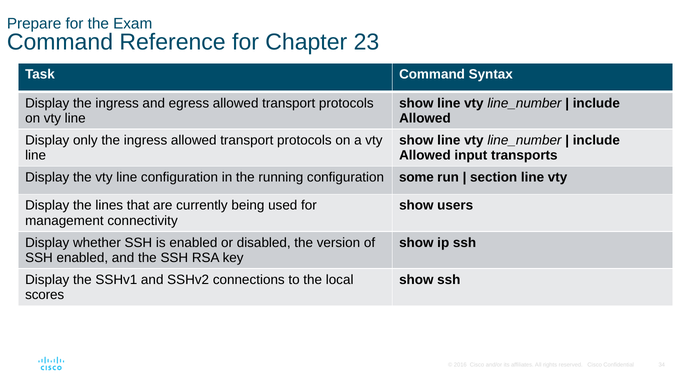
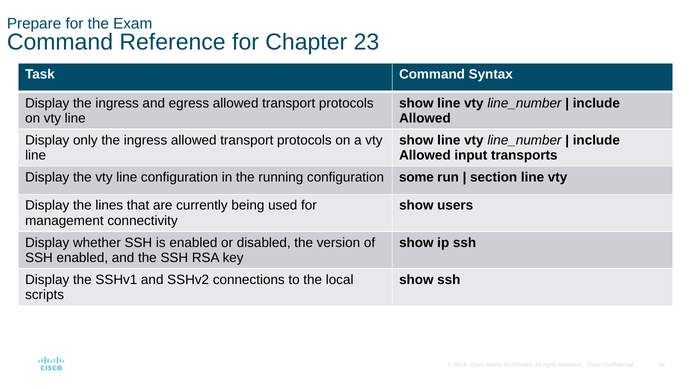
scores: scores -> scripts (45, 295)
